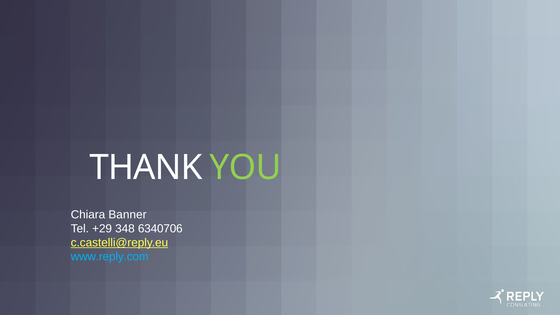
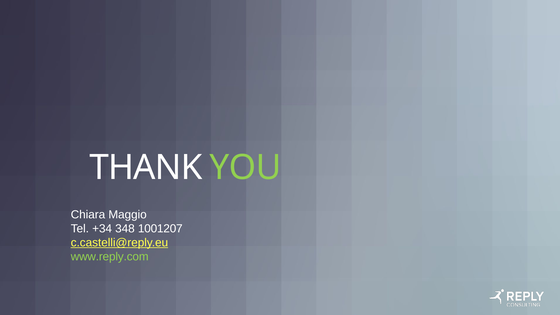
Banner: Banner -> Maggio (128, 215)
+29: +29 -> +34 (102, 229)
6340706: 6340706 -> 1001207 (160, 229)
www.reply.com colour: light blue -> light green (110, 257)
